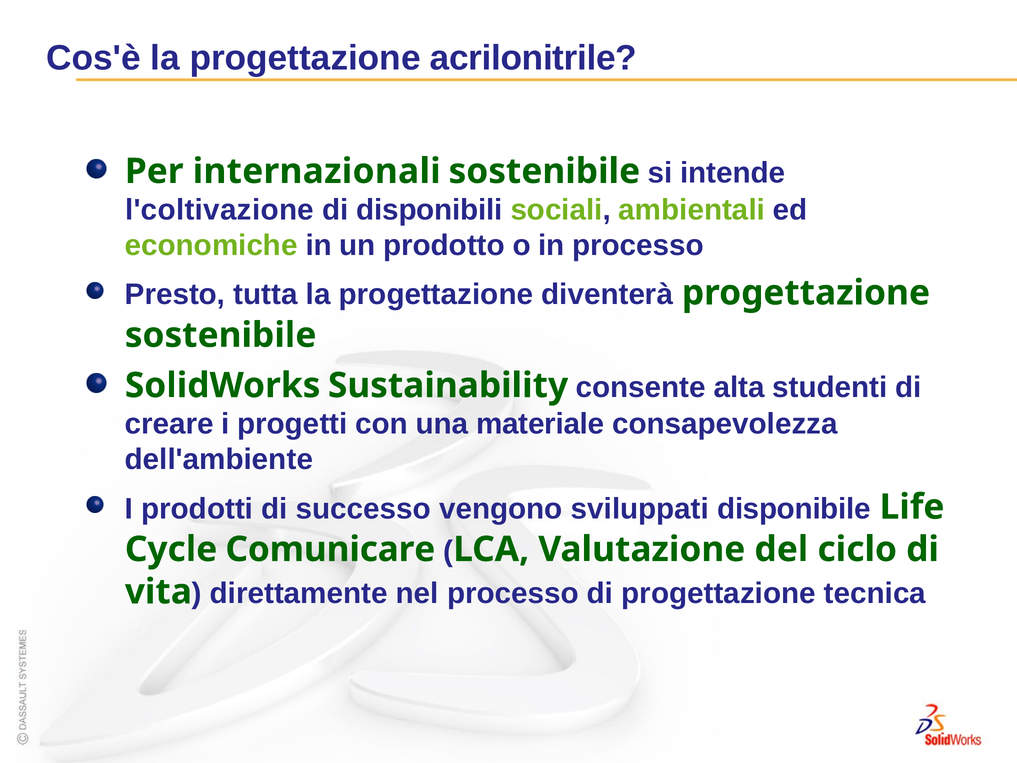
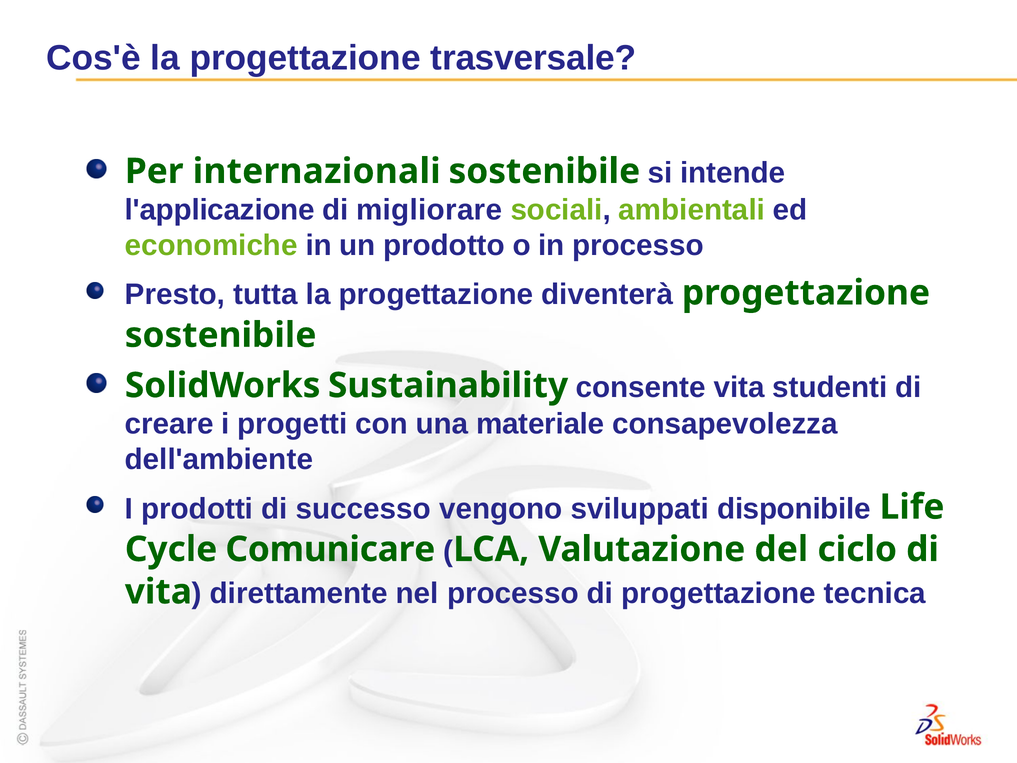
acrilonitrile: acrilonitrile -> trasversale (533, 58)
l'coltivazione: l'coltivazione -> l'applicazione (220, 210)
disponibili: disponibili -> migliorare (429, 210)
consente alta: alta -> vita (739, 387)
